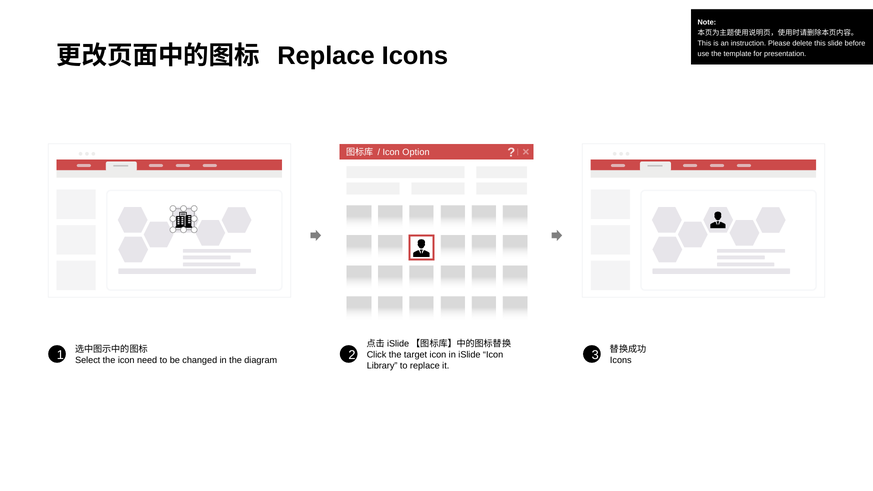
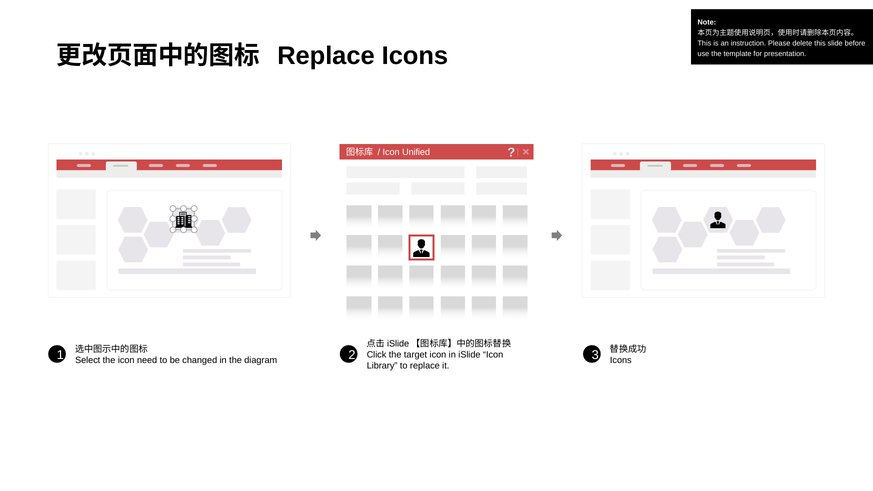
Option: Option -> Unified (416, 152)
